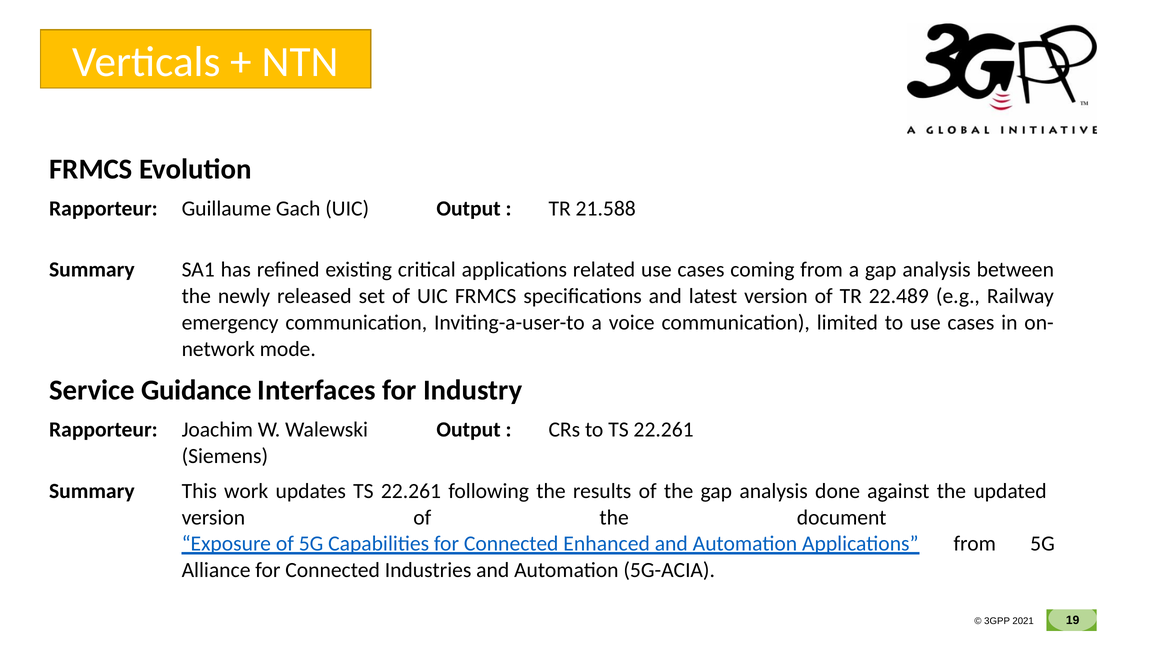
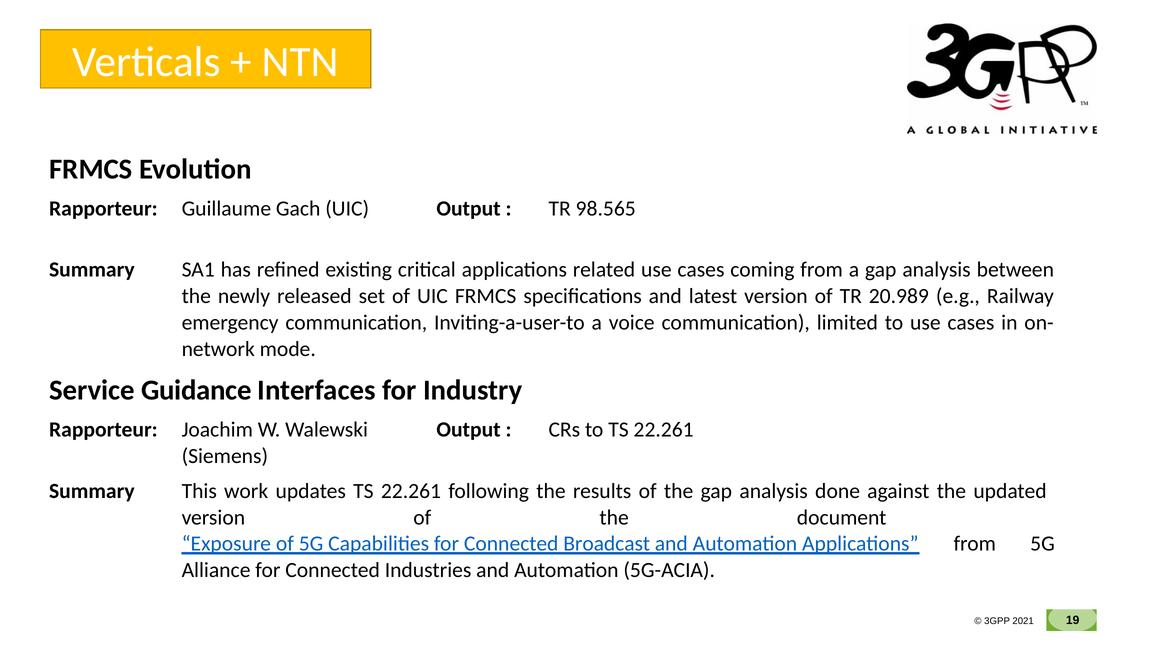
21.588: 21.588 -> 98.565 (606, 209)
22.489: 22.489 -> 20.989 (899, 296)
Enhanced: Enhanced -> Broadcast (607, 544)
